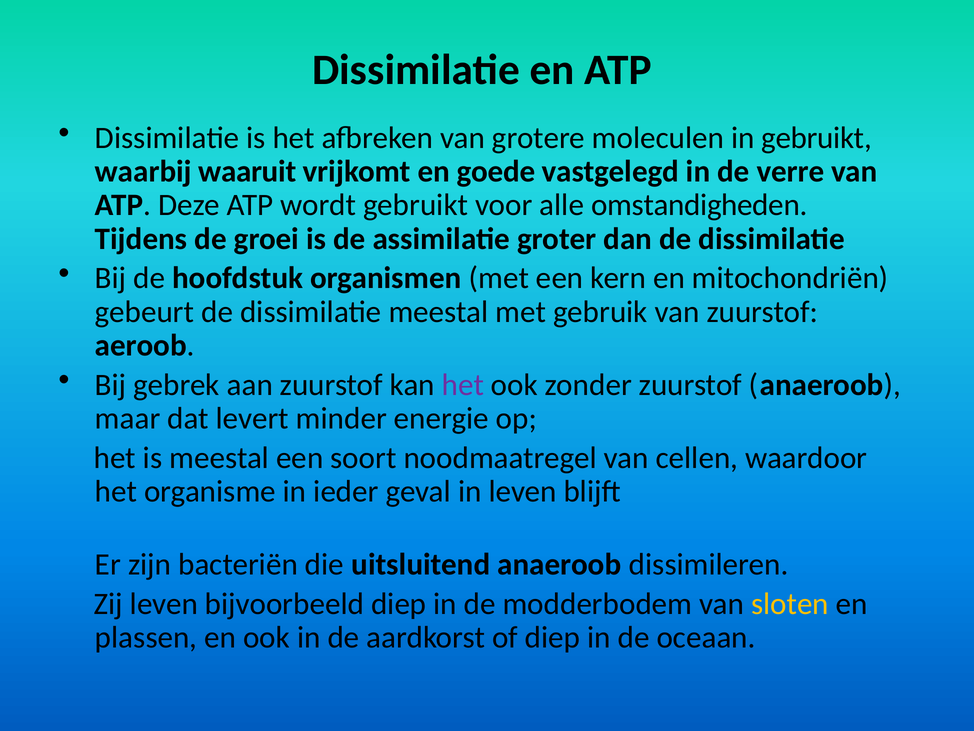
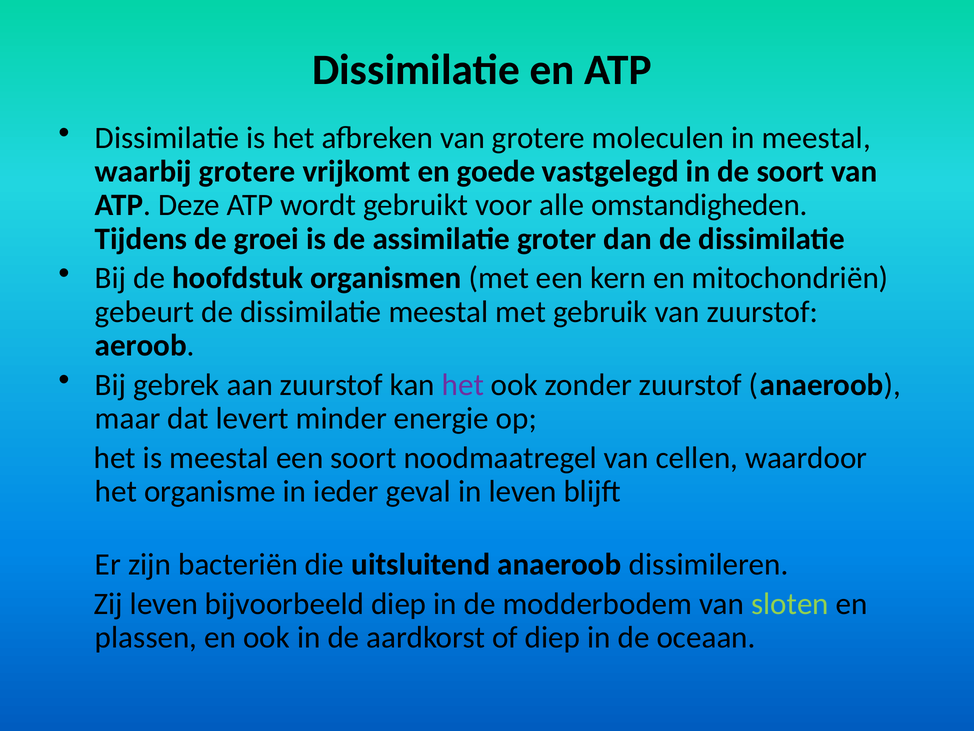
in gebruikt: gebruikt -> meestal (816, 138)
waarbij waaruit: waaruit -> grotere (247, 171)
de verre: verre -> soort (790, 171)
sloten colour: yellow -> light green (790, 604)
